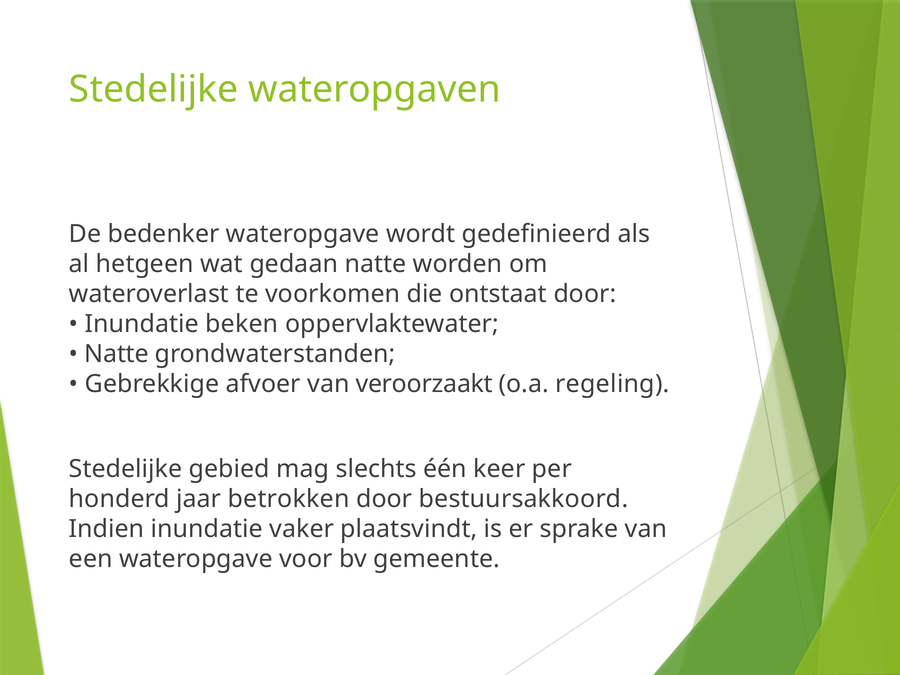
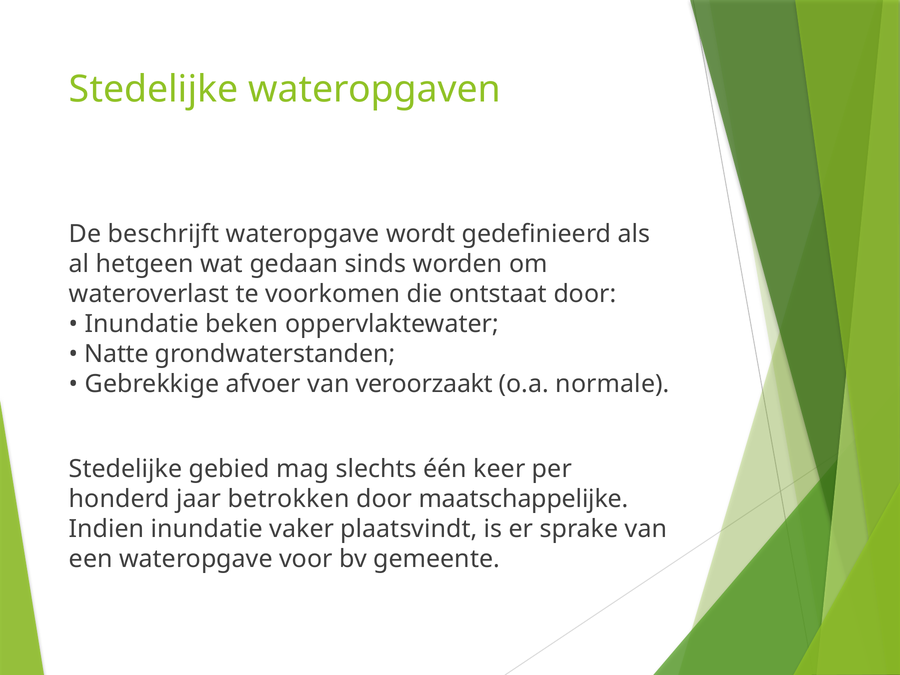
bedenker: bedenker -> beschrijft (164, 234)
gedaan natte: natte -> sinds (375, 264)
regeling: regeling -> normale (613, 384)
bestuursakkoord: bestuursakkoord -> maatschappelijke (524, 499)
